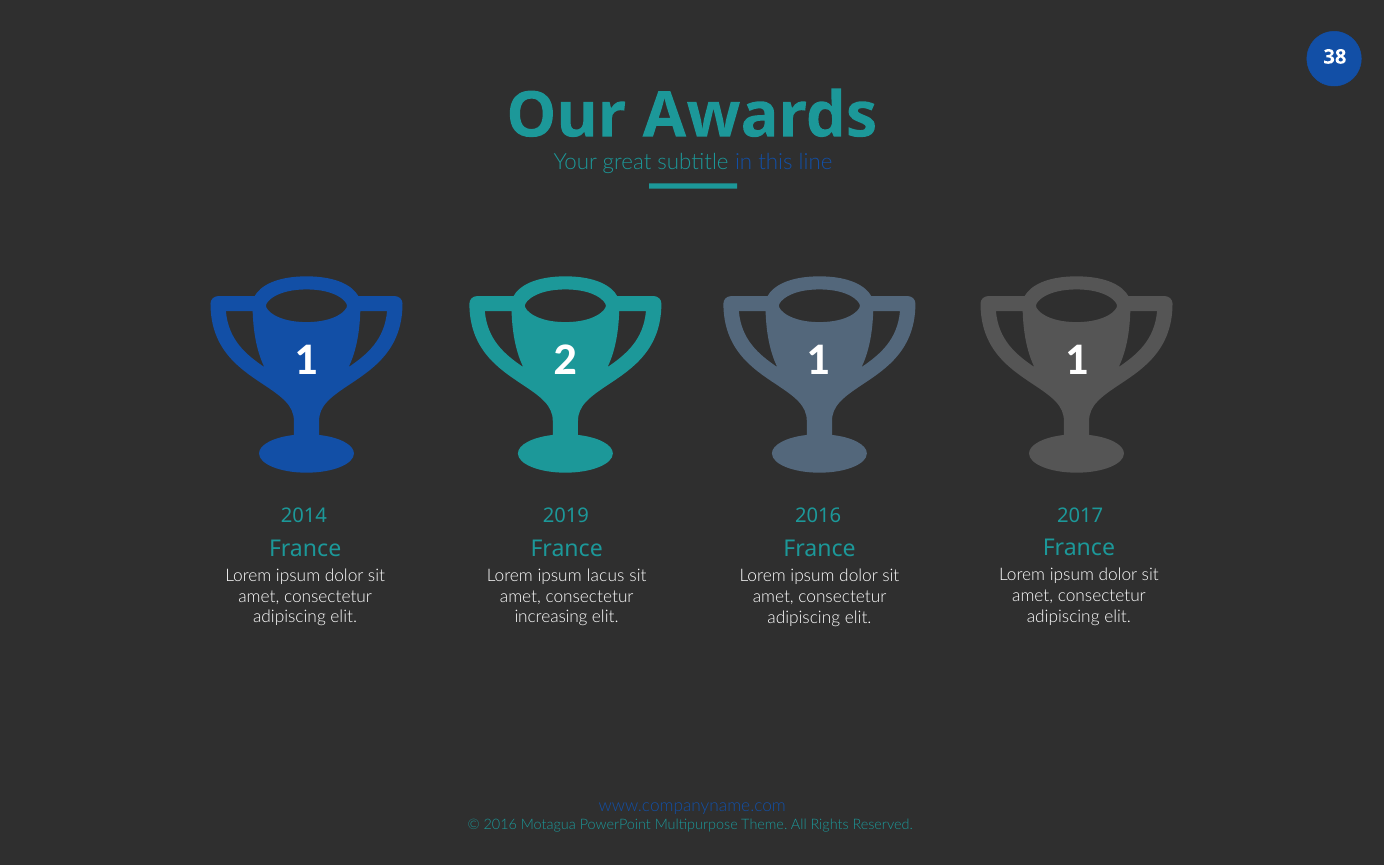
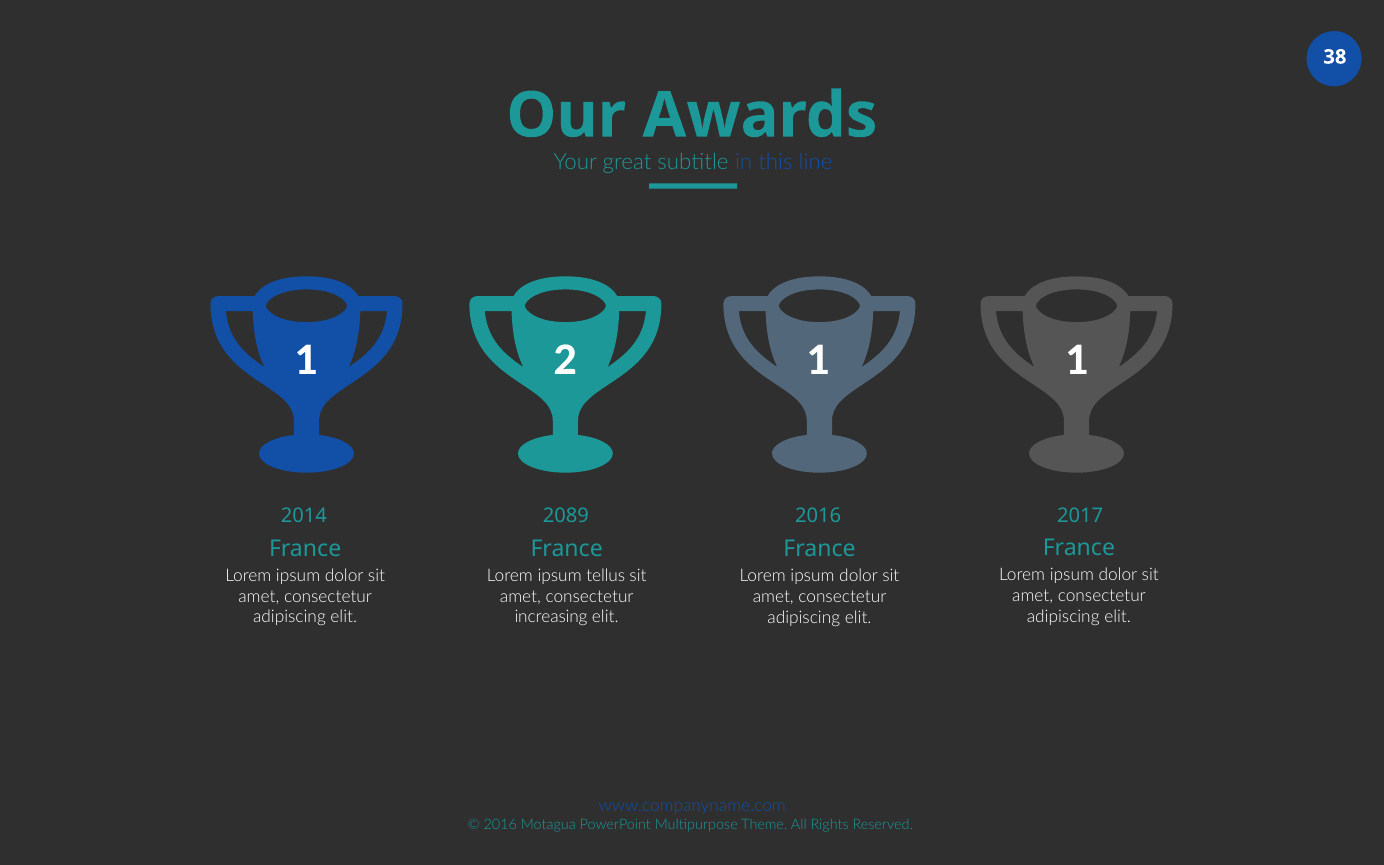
2019: 2019 -> 2089 (566, 516)
lacus: lacus -> tellus (606, 576)
